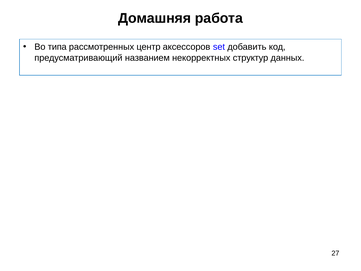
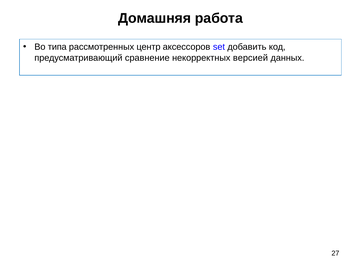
названием: названием -> сравнение (147, 58)
структур: структур -> версией (250, 58)
